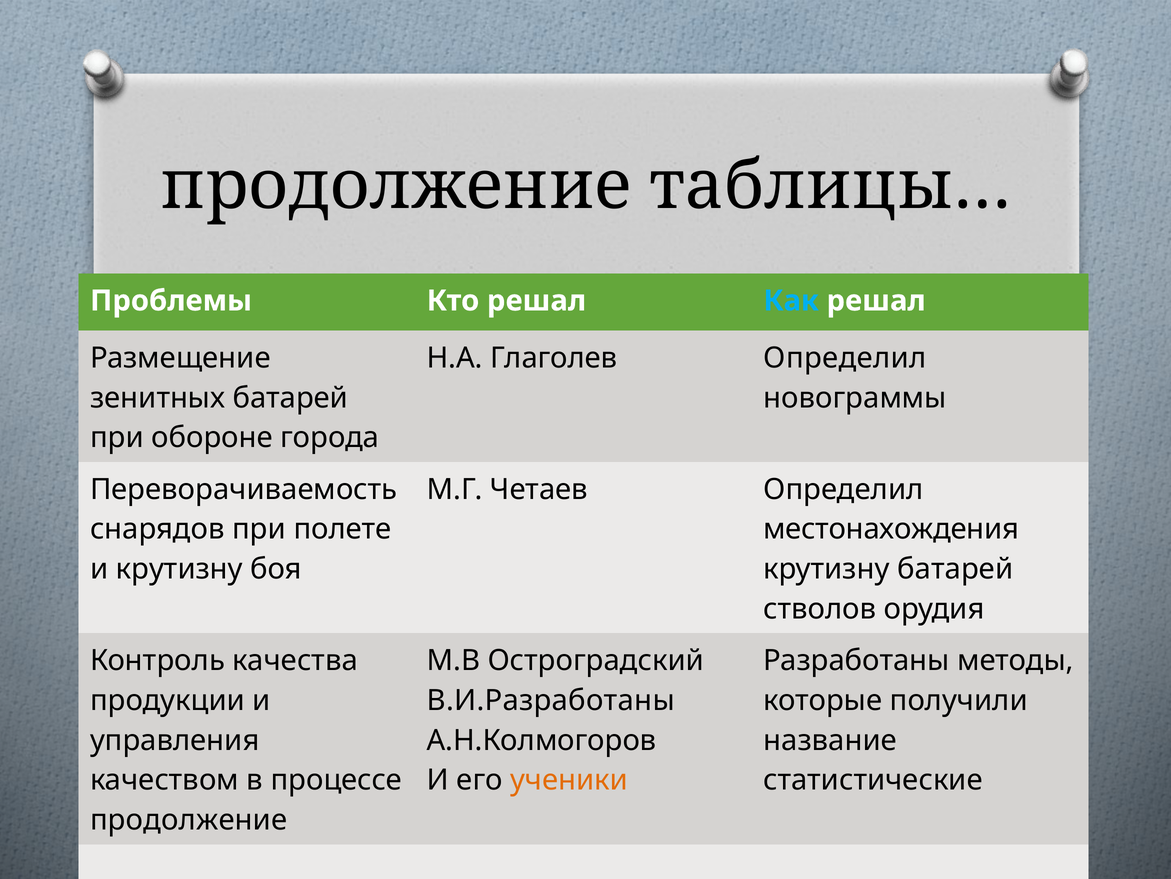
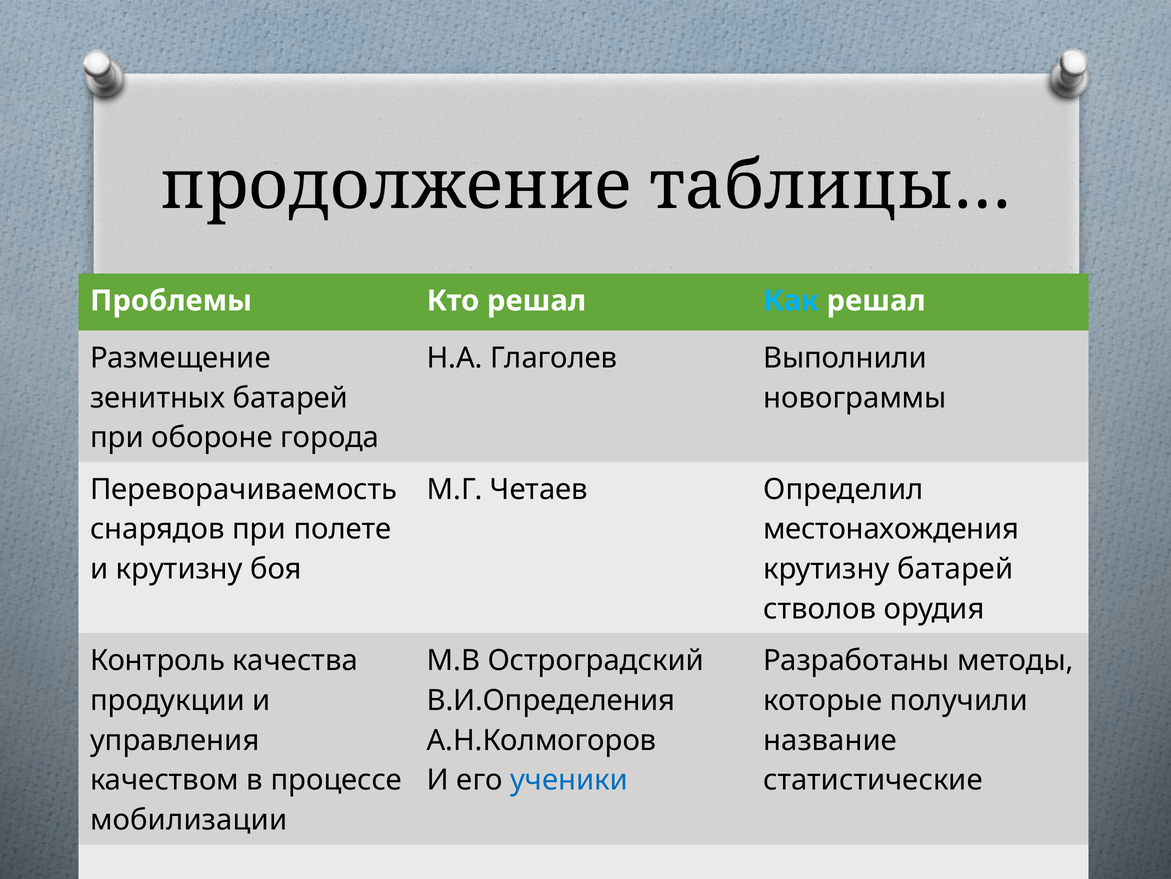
Глаголев Определил: Определил -> Выполнили (845, 358)
В.И.Разработаны: В.И.Разработаны -> В.И.Определения (551, 700)
ученики colour: orange -> blue (569, 780)
продолжение: продолжение -> мобилизации (189, 819)
